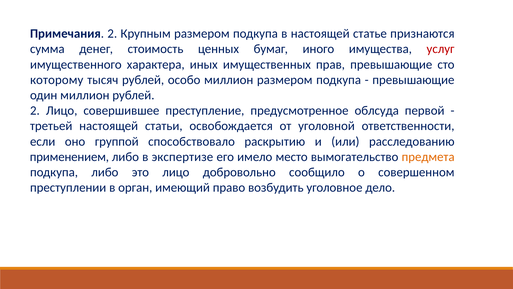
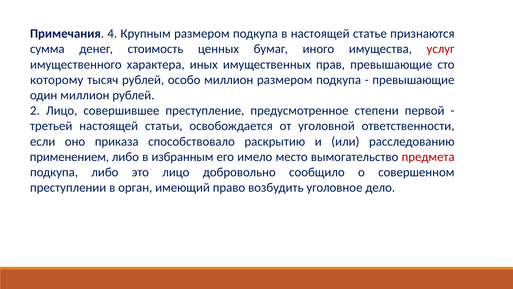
Примечания 2: 2 -> 4 (112, 34)
облсуда: облсуда -> степени (377, 111)
группой: группой -> приказа (117, 141)
экспертизе: экспертизе -> избранным (183, 157)
предмета colour: orange -> red (428, 157)
